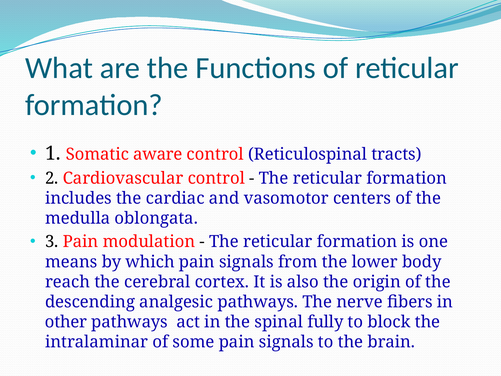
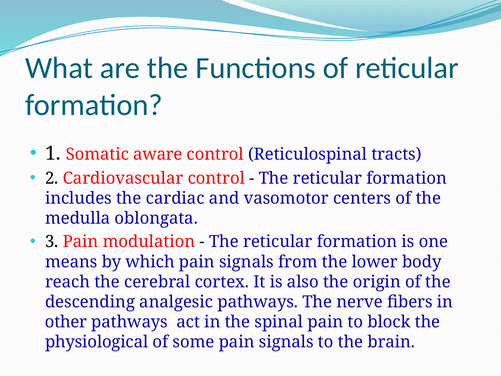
spinal fully: fully -> pain (325, 322)
intralaminar: intralaminar -> physiological (97, 342)
